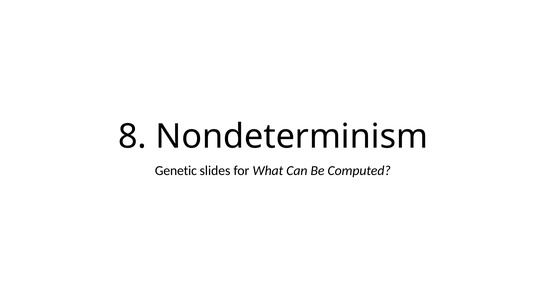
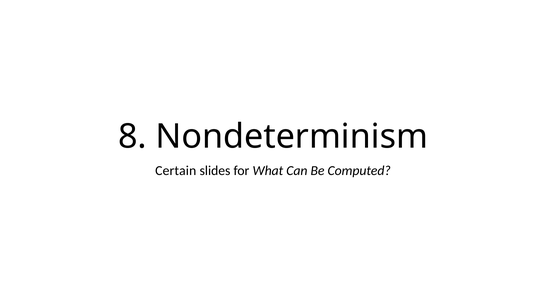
Genetic: Genetic -> Certain (176, 171)
